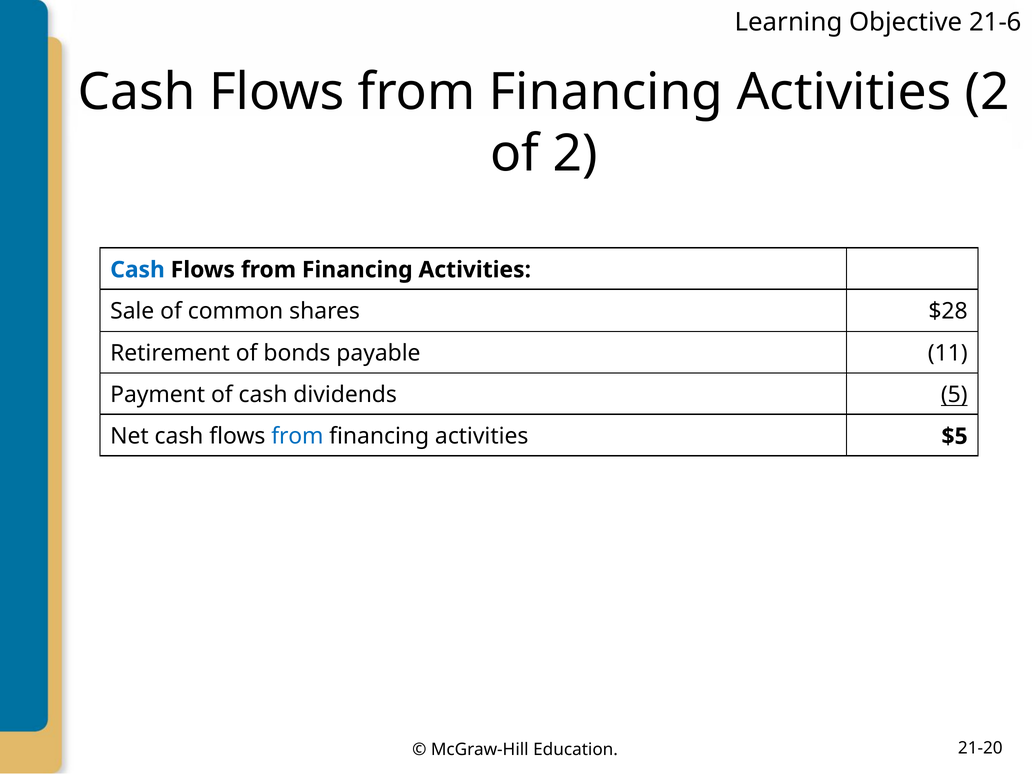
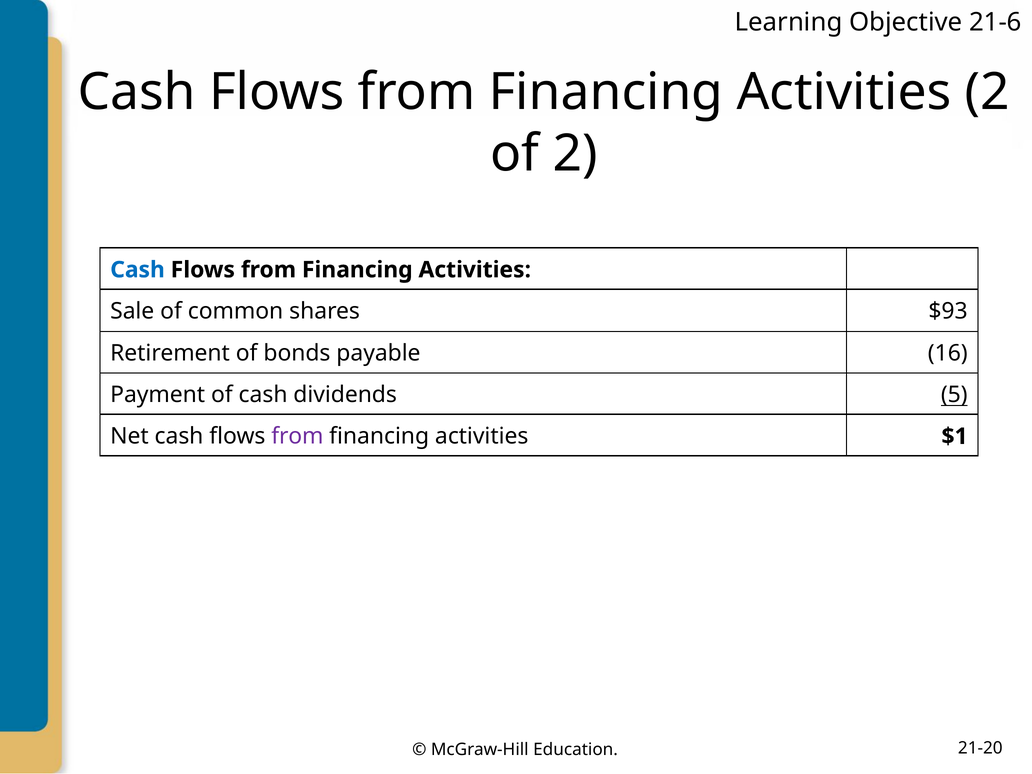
$28: $28 -> $93 (948, 311)
11: 11 -> 16 (948, 353)
from colour: blue -> purple (297, 436)
$5: $5 -> $1 (955, 436)
